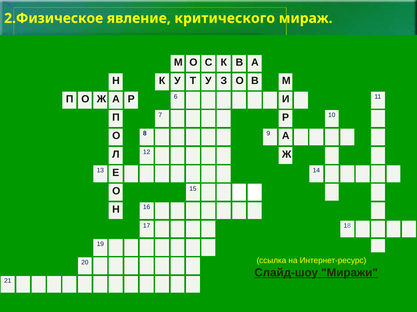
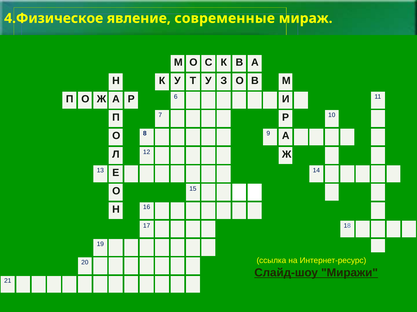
2.Физическое: 2.Физическое -> 4.Физическое (54, 18)
критического: критического -> современные (225, 18)
